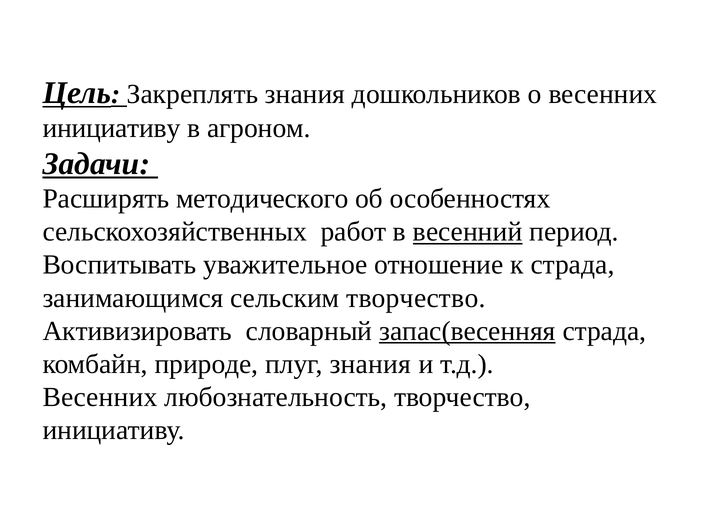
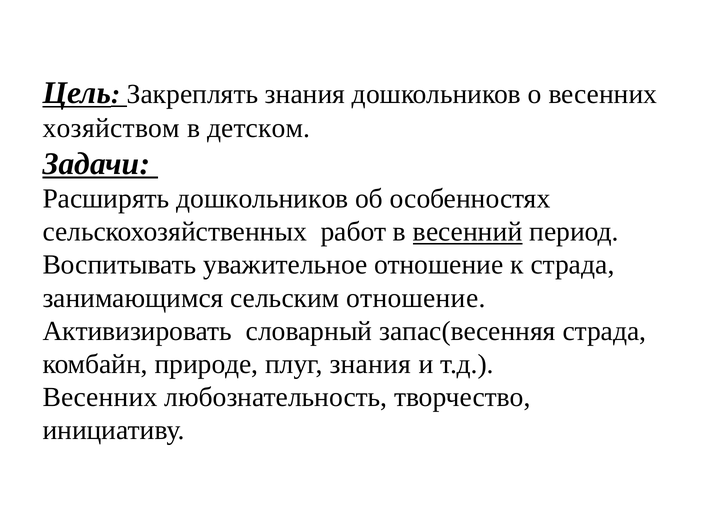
инициативу: инициативу -> хозяйством (111, 128)
агроном: агроном -> детском (259, 128)
Расширять методического: методического -> дошкольников (262, 199)
сельским творчество: творчество -> отношение (416, 298)
запас(весенняя underline: present -> none (467, 331)
